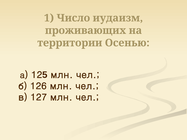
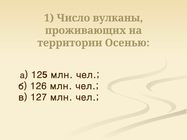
иудаизм: иудаизм -> вулканы (118, 18)
